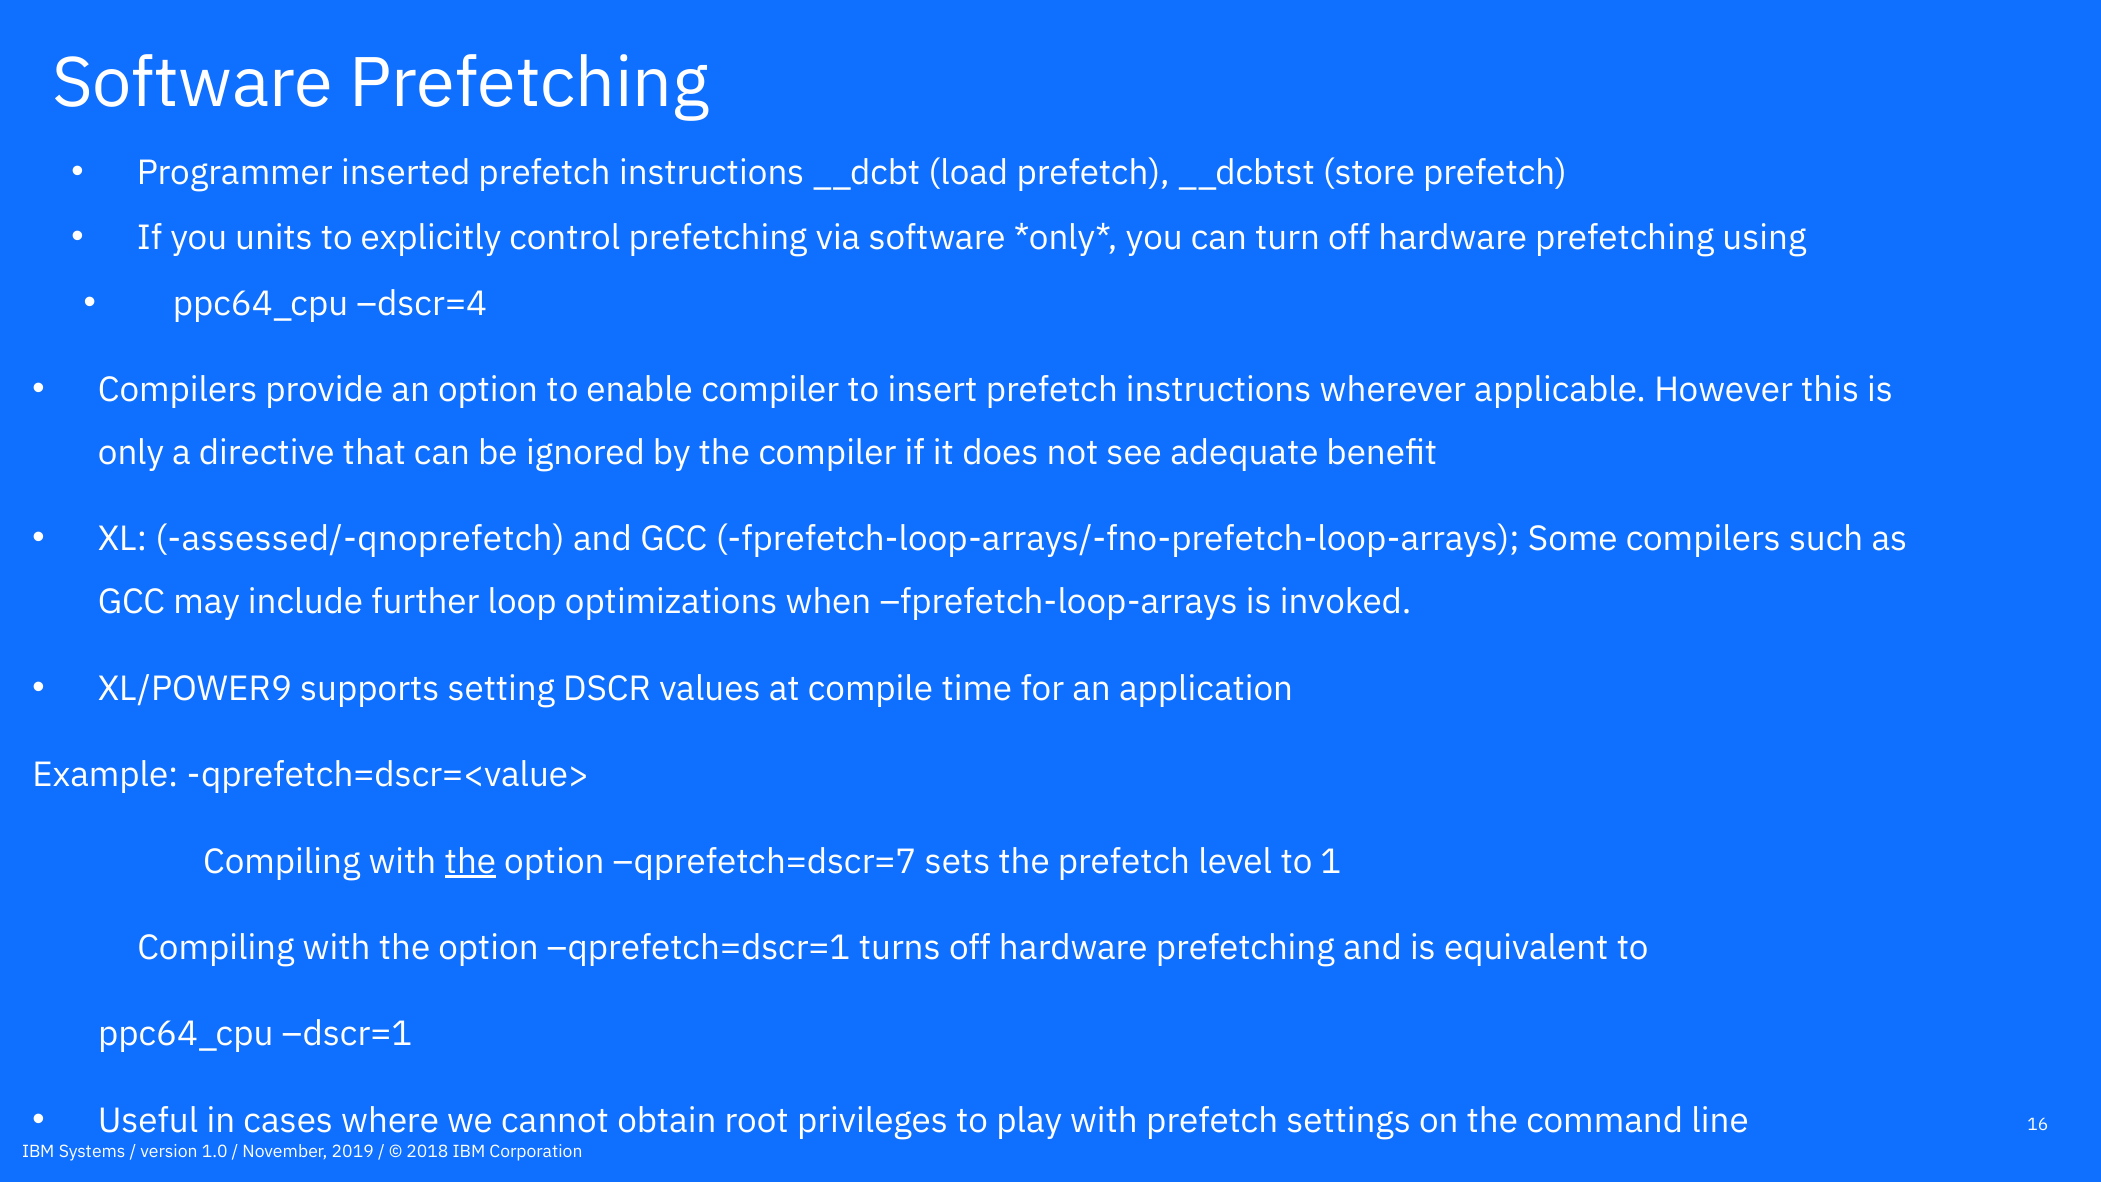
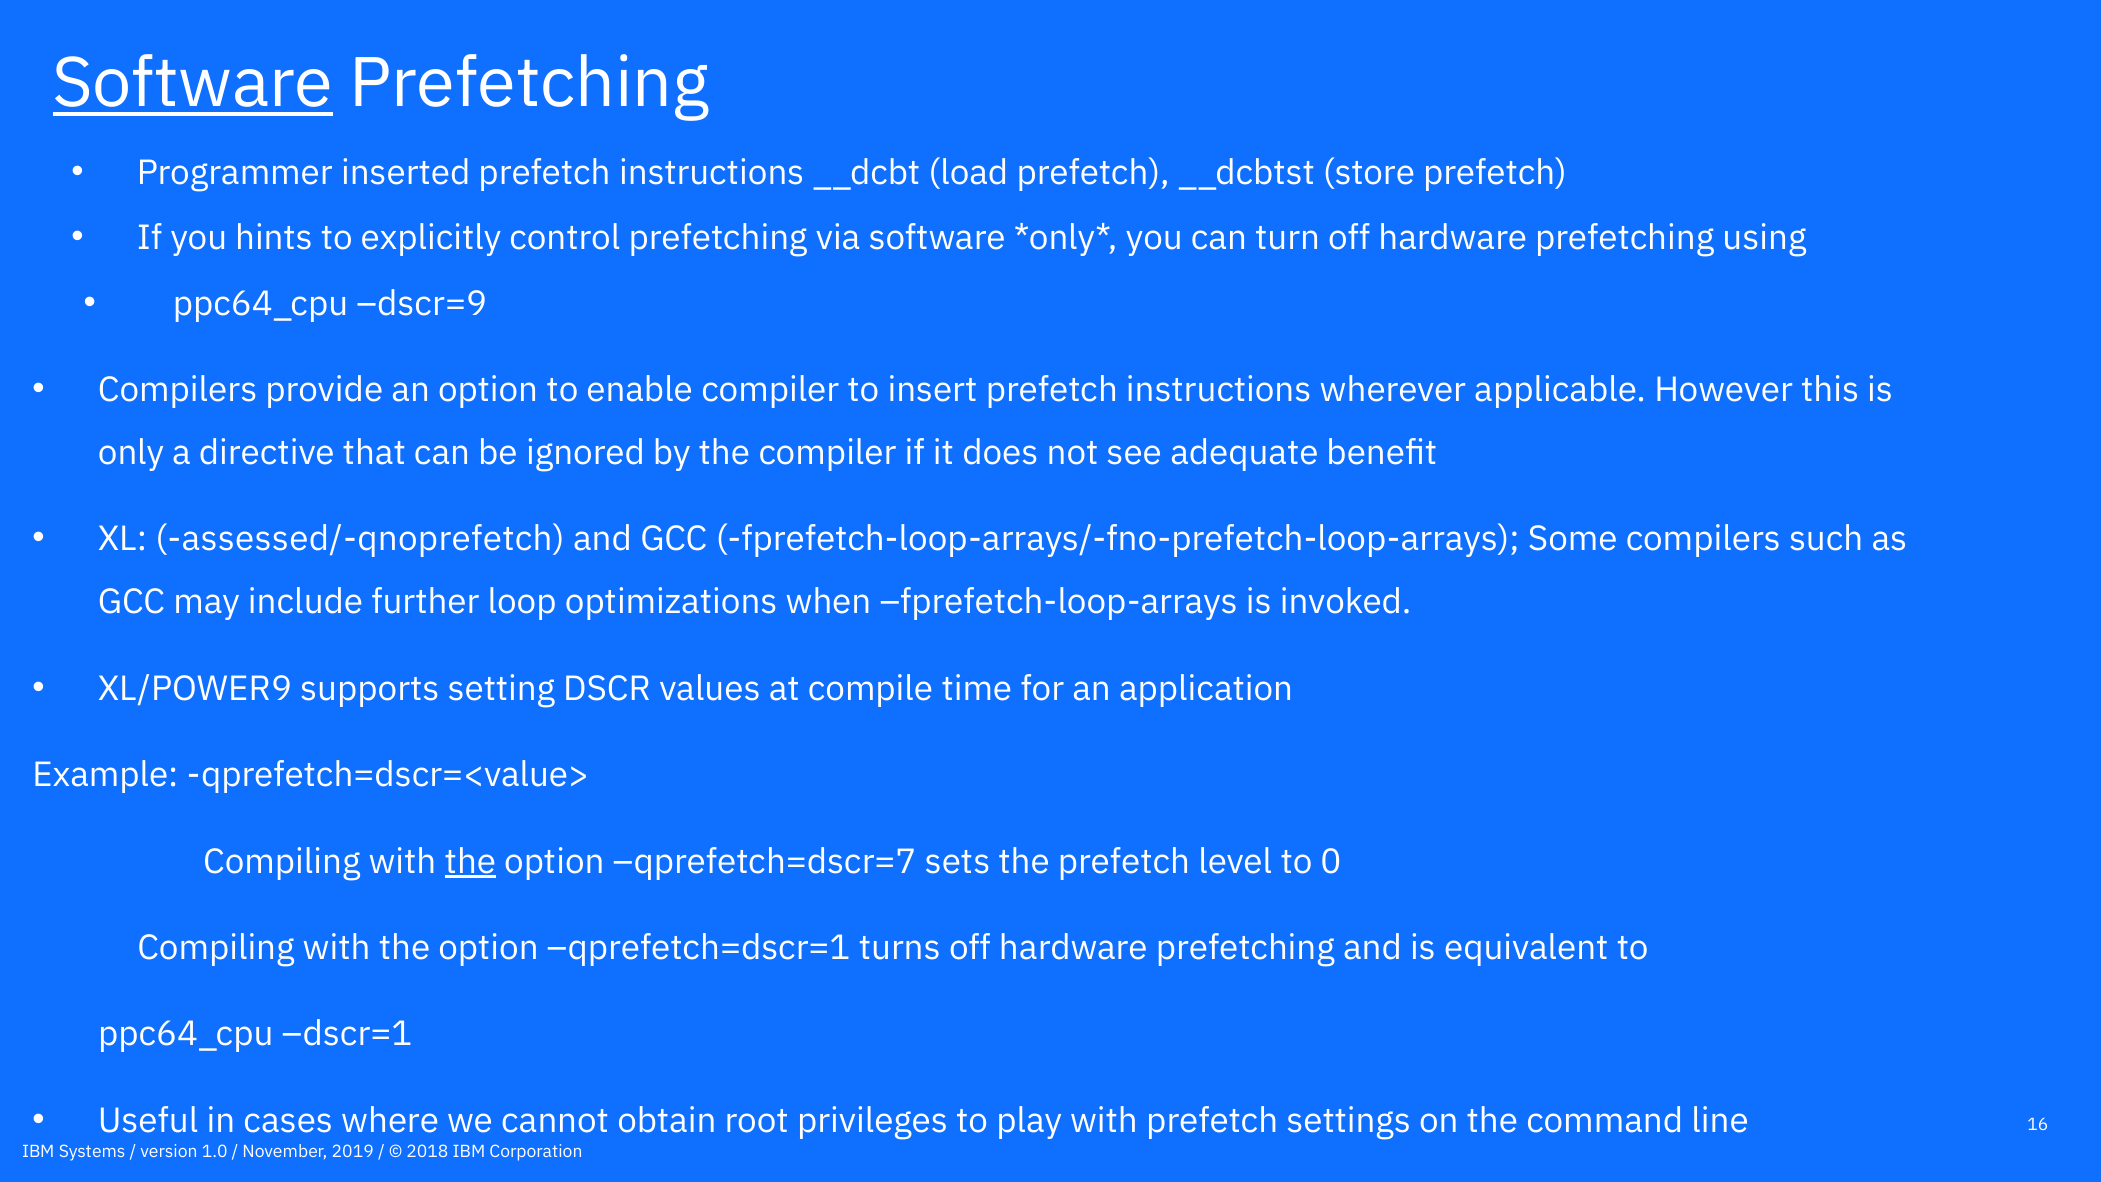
Software underline: none -> present (193, 84)
units: units -> hints (274, 238)
dscr=4: dscr=4 -> dscr=9 (422, 304)
1: 1 -> 0 (1331, 861)
